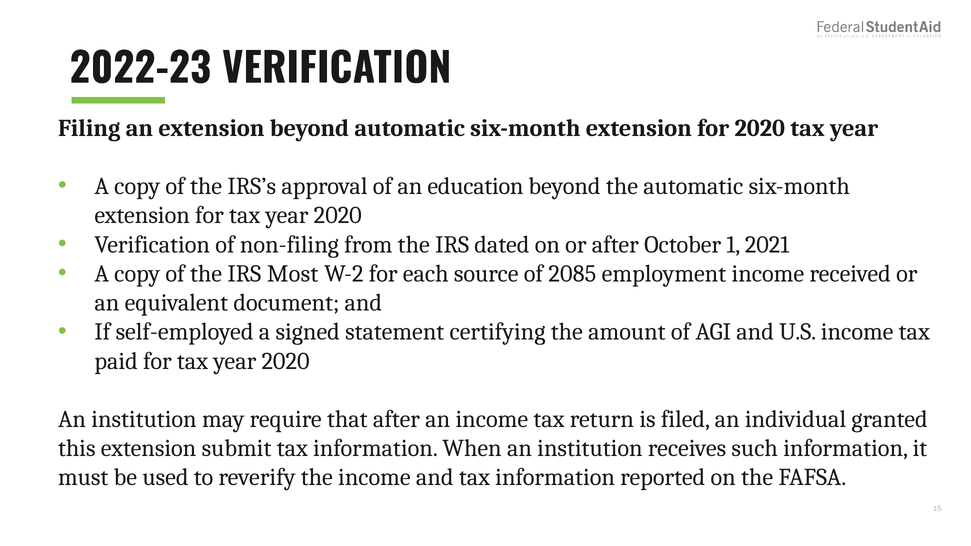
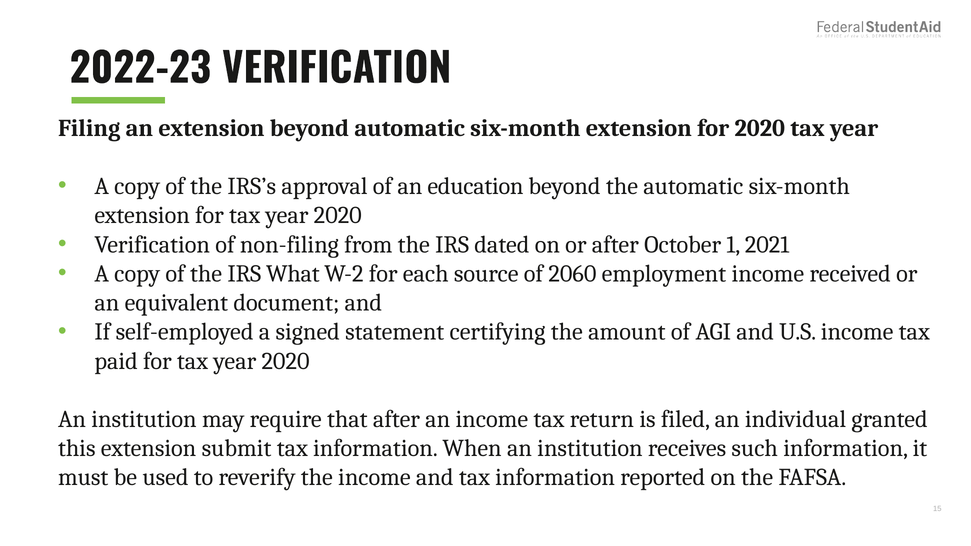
Most: Most -> What (293, 274)
2085: 2085 -> 2060 (572, 274)
